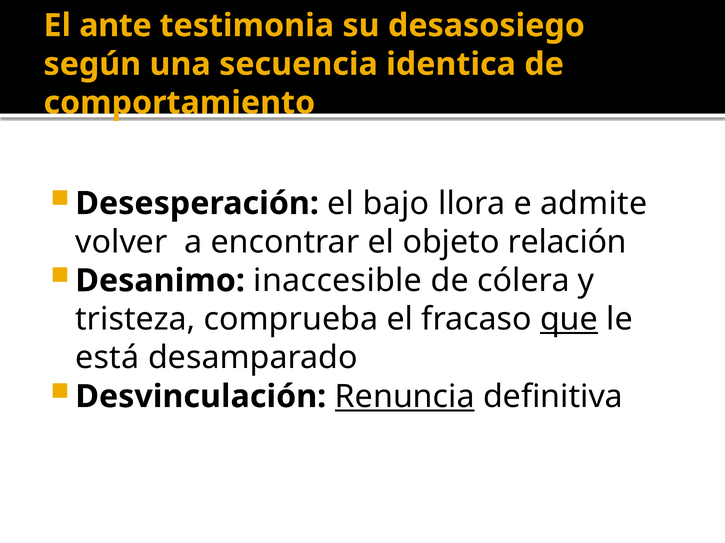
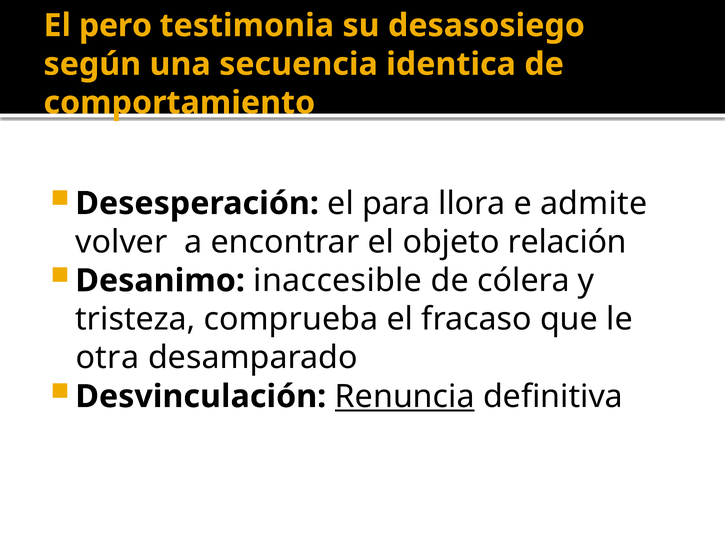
ante: ante -> pero (115, 26)
bajo: bajo -> para (396, 204)
que underline: present -> none (569, 320)
está: está -> otra (107, 358)
